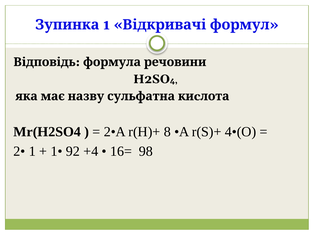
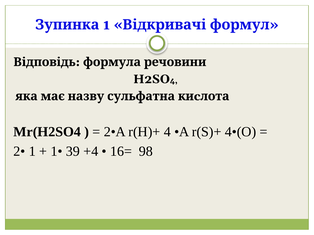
r(H)+ 8: 8 -> 4 (167, 132)
92: 92 -> 39 (73, 152)
